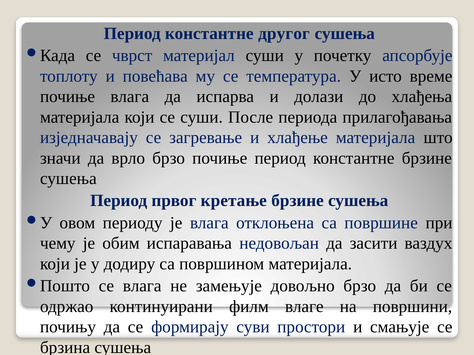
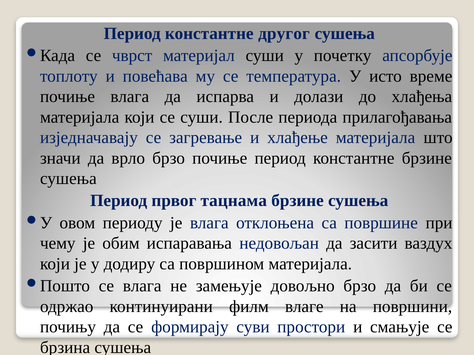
кретање: кретање -> тацнама (234, 201)
